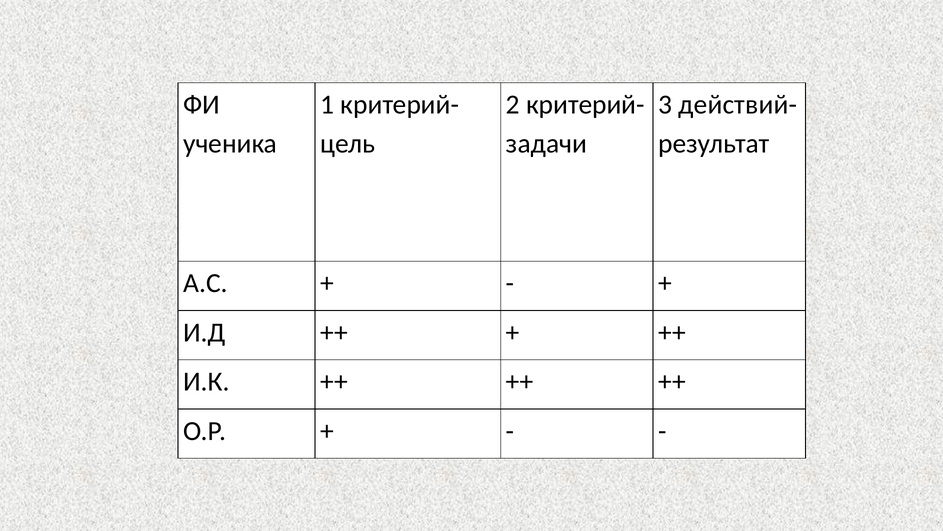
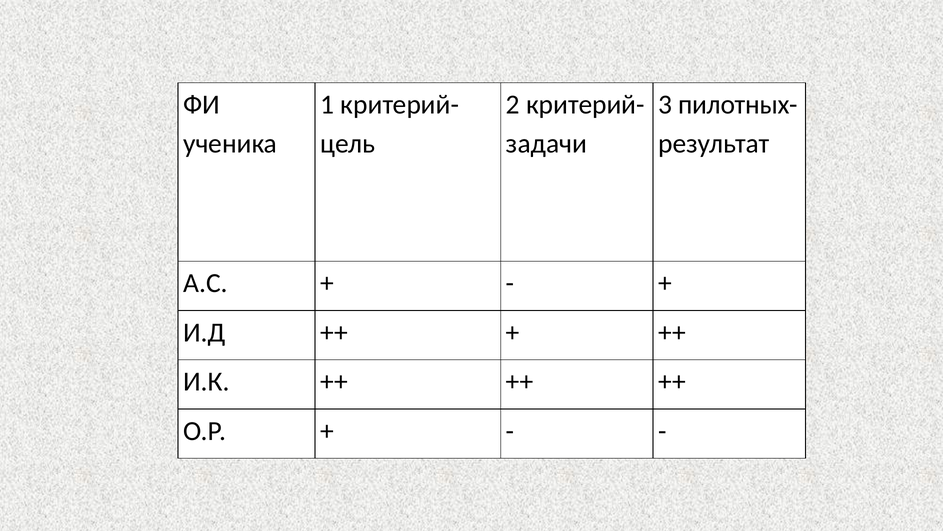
действий-: действий- -> пилотных- (738, 105)
